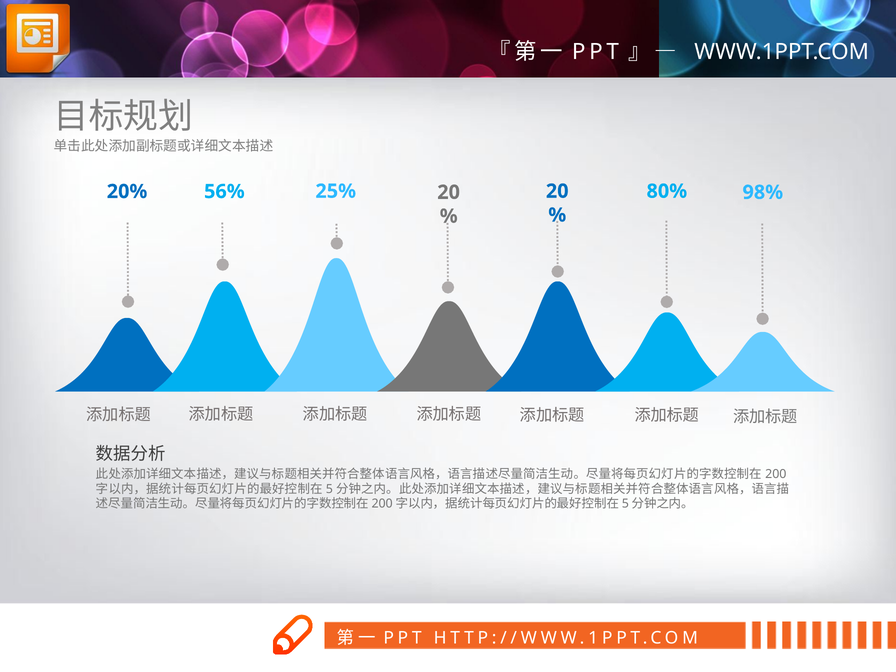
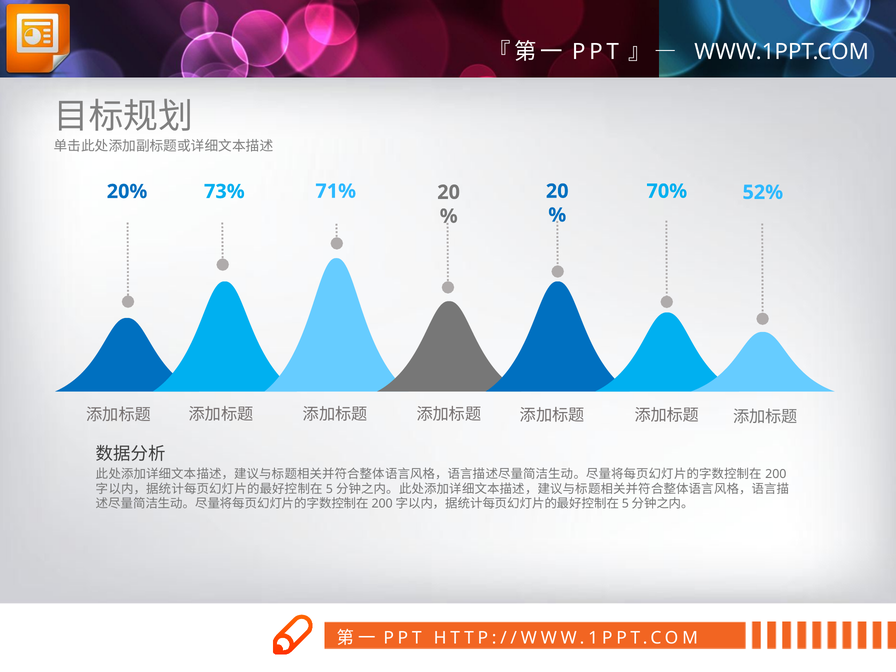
25%: 25% -> 71% (336, 191)
80%: 80% -> 70% (667, 191)
56%: 56% -> 73% (224, 192)
98%: 98% -> 52% (763, 192)
